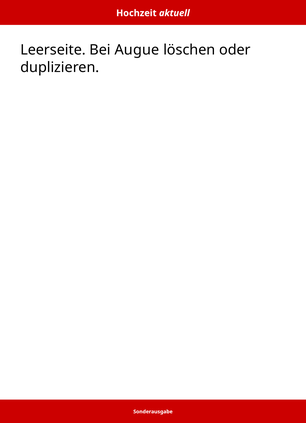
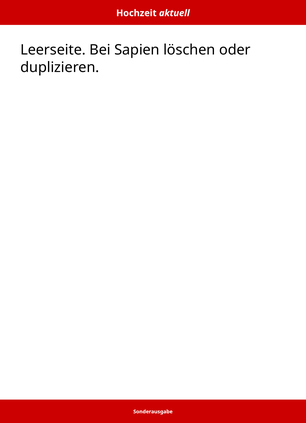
Augue: Augue -> Sapien (137, 50)
